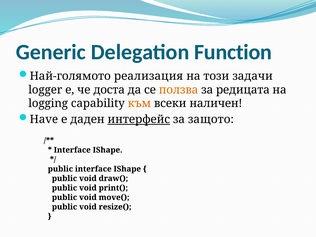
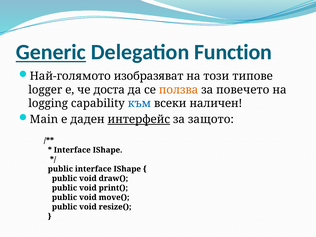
Generic underline: none -> present (51, 52)
реализация: реализация -> изобразяват (149, 76)
задачи: задачи -> типове (253, 76)
редицата: редицата -> повечето (243, 90)
към colour: orange -> blue (139, 103)
Have: Have -> Main (44, 119)
